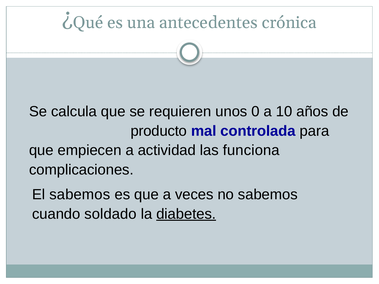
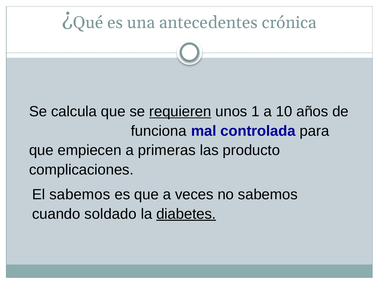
requieren underline: none -> present (180, 112)
0: 0 -> 1 (255, 112)
producto: producto -> funciona (159, 131)
actividad: actividad -> primeras (167, 151)
funciona: funciona -> producto (251, 151)
